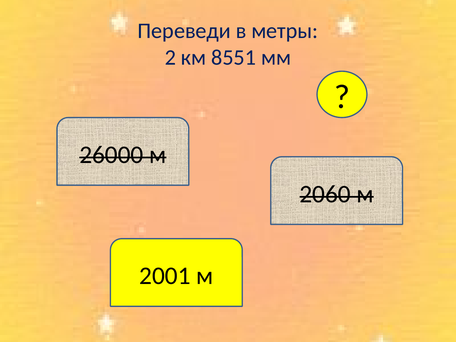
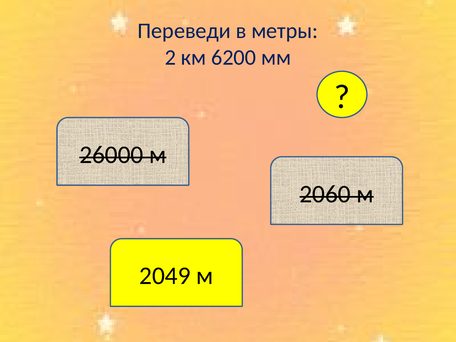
8551: 8551 -> 6200 (234, 57)
2001: 2001 -> 2049 (165, 276)
